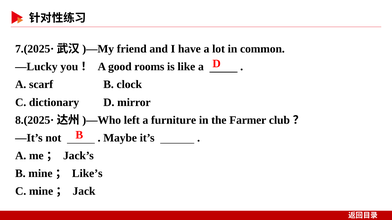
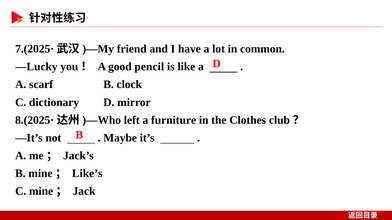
rooms: rooms -> pencil (149, 67)
Farmer: Farmer -> Clothes (248, 120)
